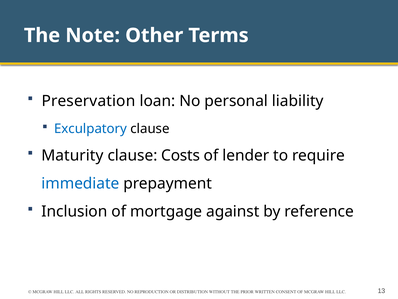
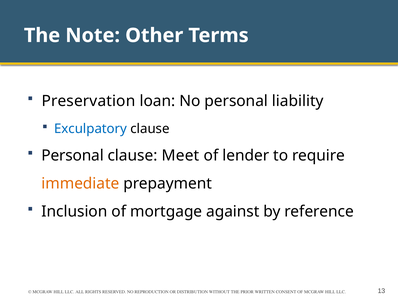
Maturity: Maturity -> Personal (73, 155)
Costs: Costs -> Meet (180, 155)
immediate colour: blue -> orange (80, 183)
